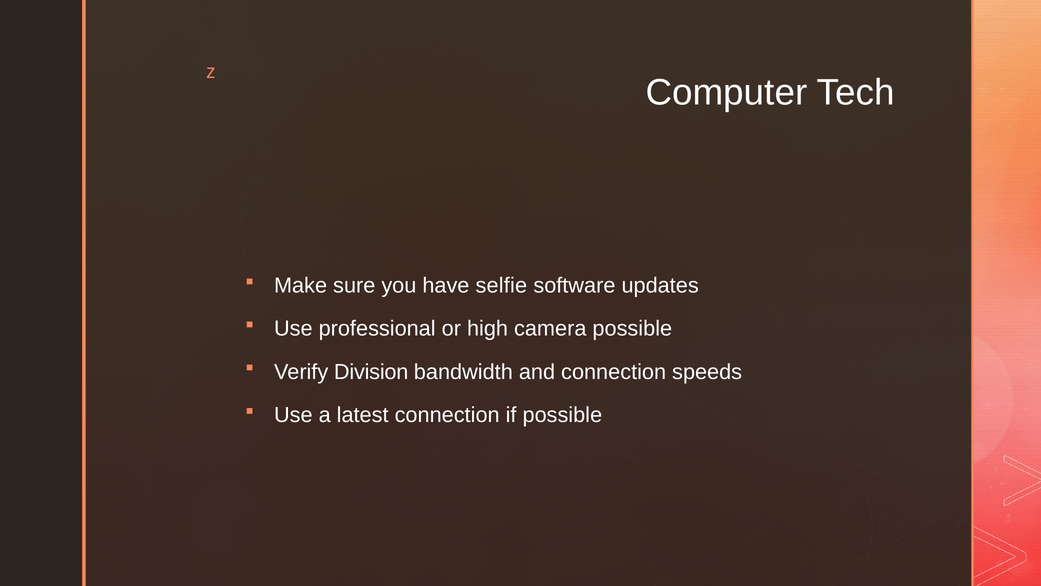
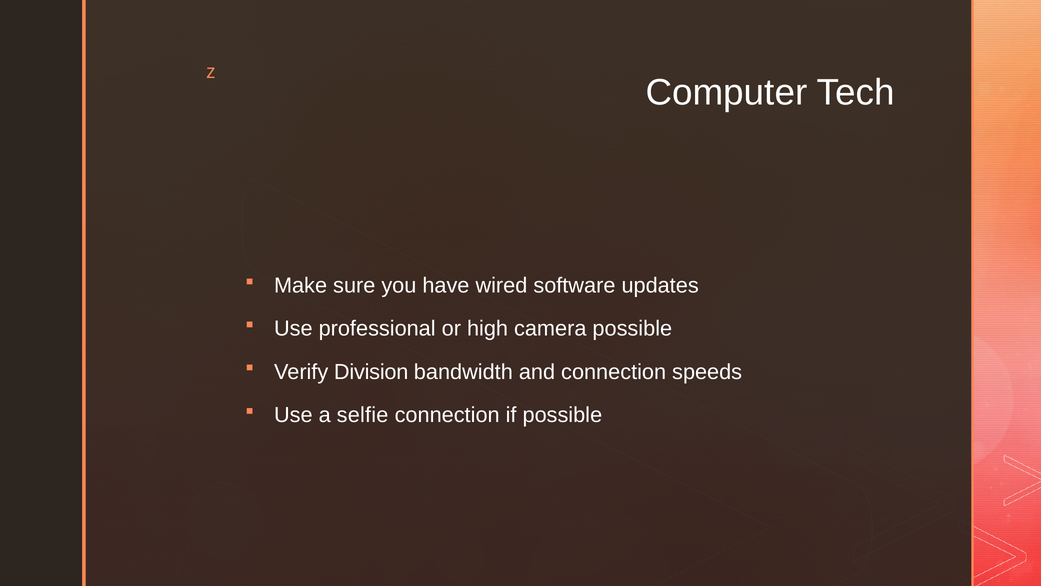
selfie: selfie -> wired (501, 285)
latest: latest -> selfie (363, 415)
